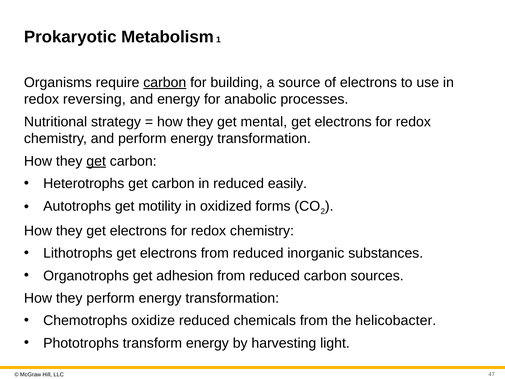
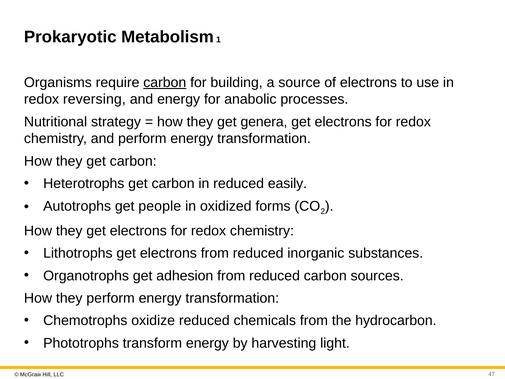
mental: mental -> genera (264, 122)
get underline: present -> none (96, 161)
motility: motility -> people (160, 206)
helicobacter: helicobacter -> hydrocarbon (396, 320)
